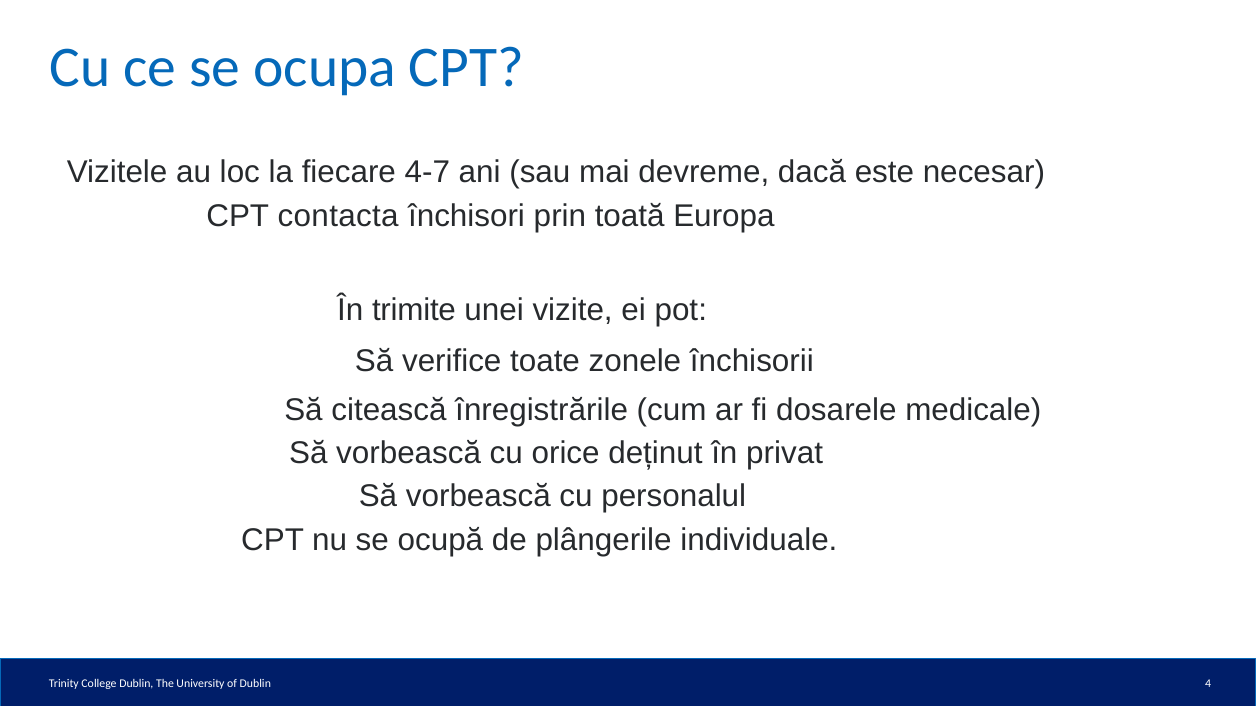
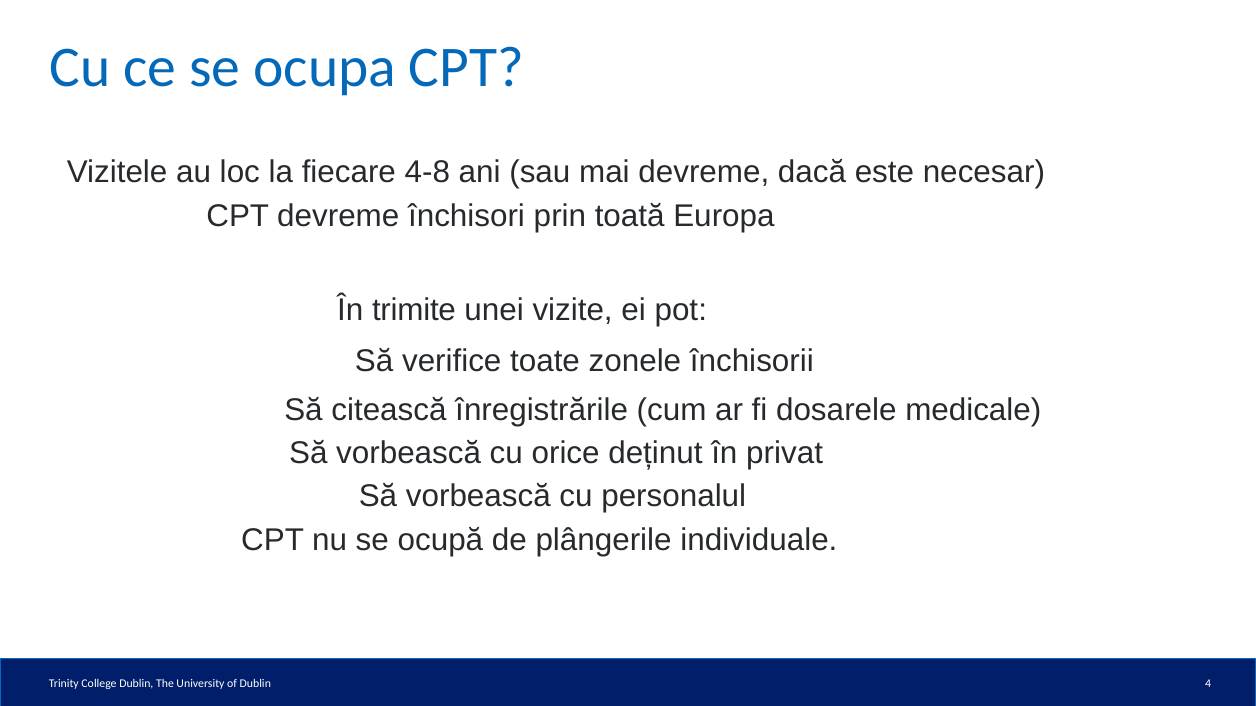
4-7: 4-7 -> 4-8 (427, 173)
CPT contacta: contacta -> devreme (338, 216)
